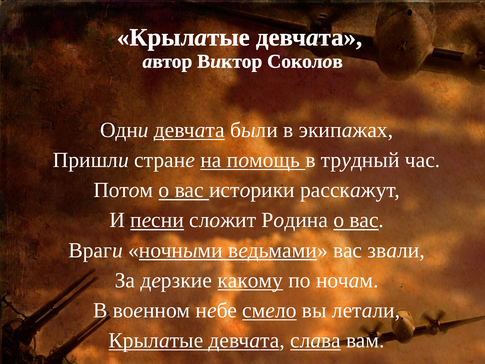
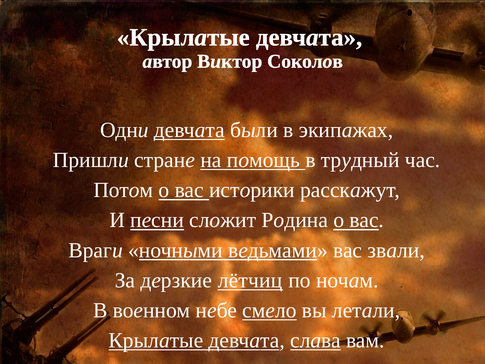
какому: какому -> лётчиц (250, 280)
